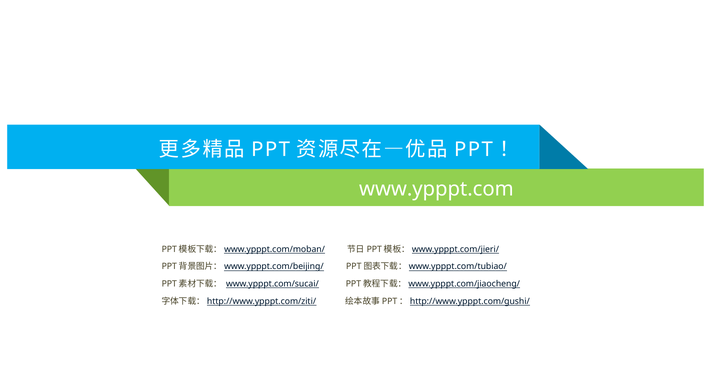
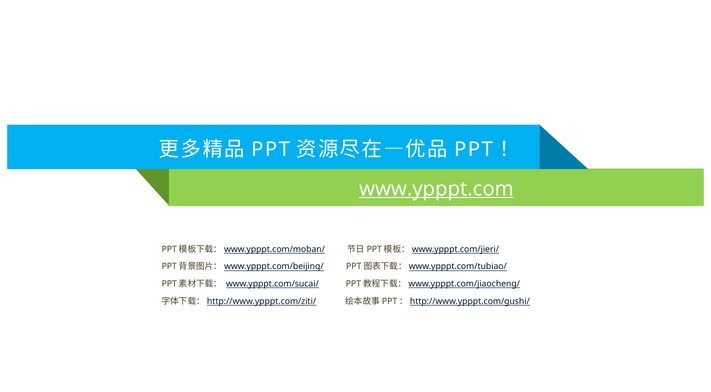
www.ypppt.com underline: none -> present (436, 189)
